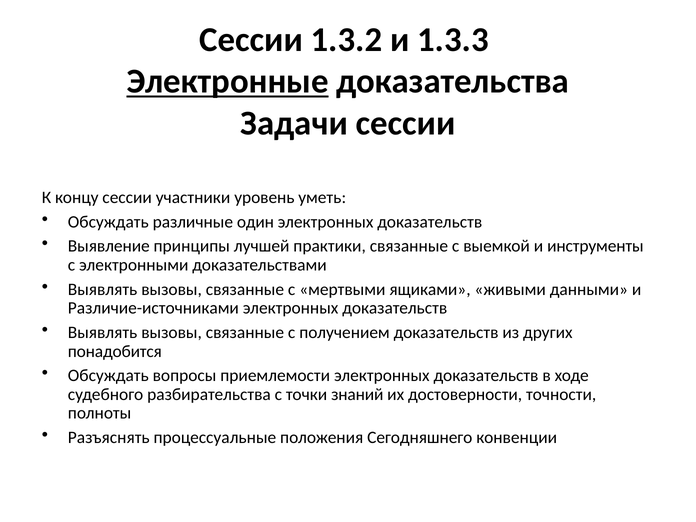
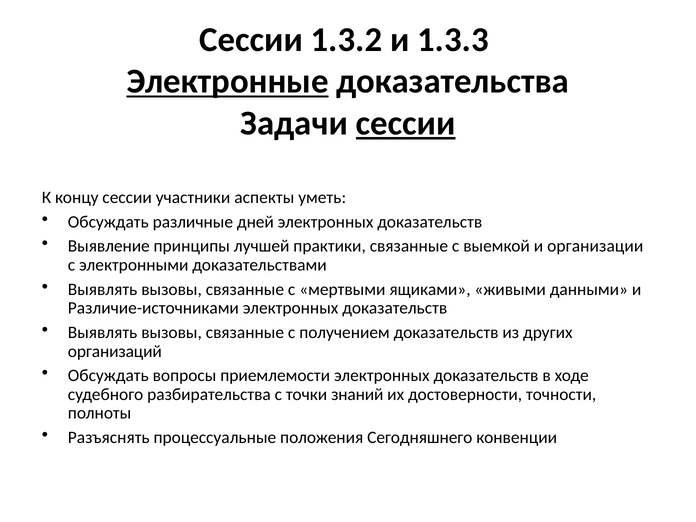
сессии underline: none -> present (406, 123)
уровень: уровень -> аспекты (264, 197)
один: один -> дней (255, 222)
инструменты: инструменты -> организации (595, 246)
понадобится: понадобится -> организаций (115, 351)
